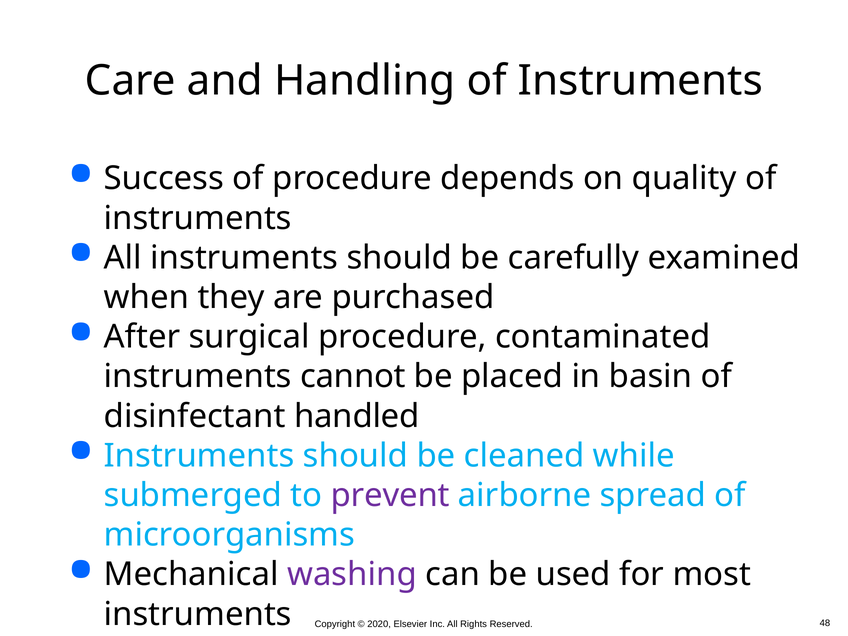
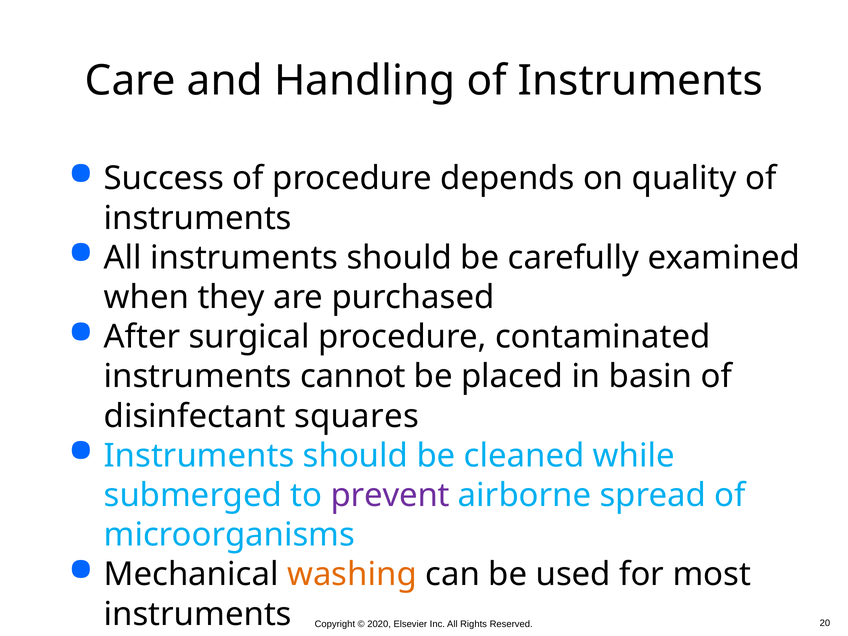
handled: handled -> squares (356, 416)
washing colour: purple -> orange (352, 575)
48: 48 -> 20 (825, 623)
